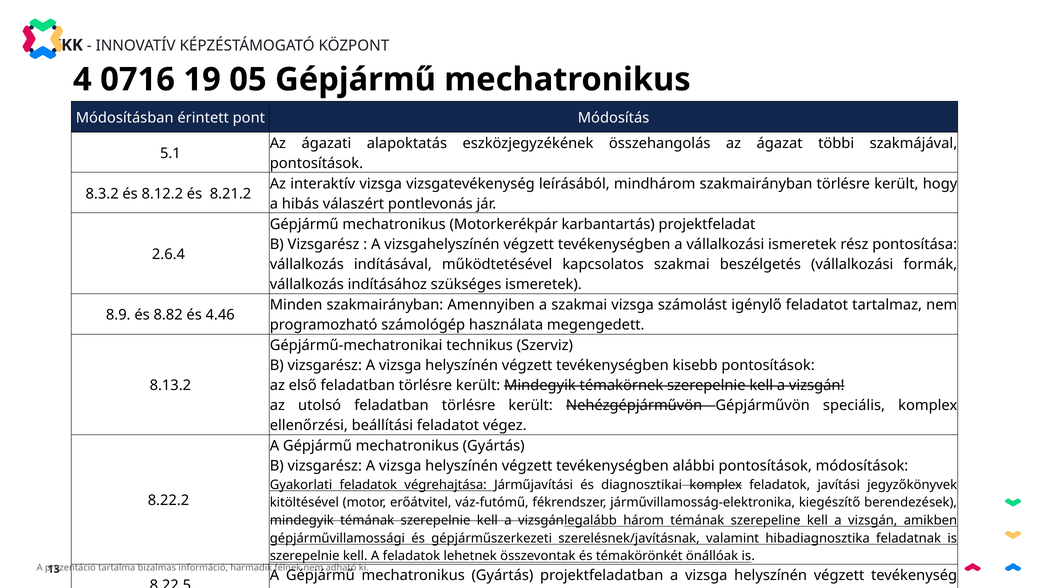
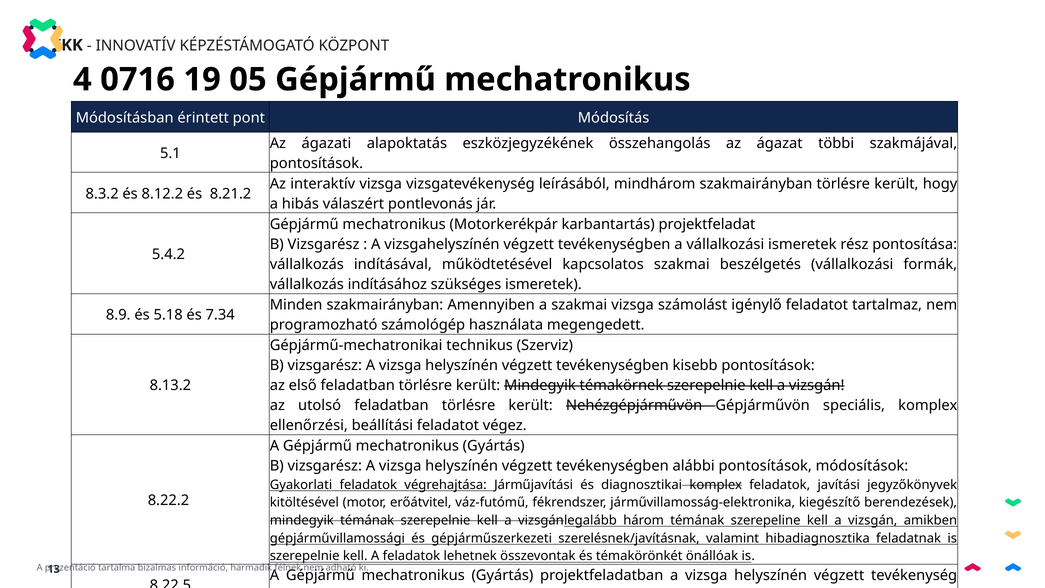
2.6.4: 2.6.4 -> 5.4.2 (168, 254)
8.82: 8.82 -> 5.18 (168, 315)
4.46: 4.46 -> 7.34 (220, 315)
